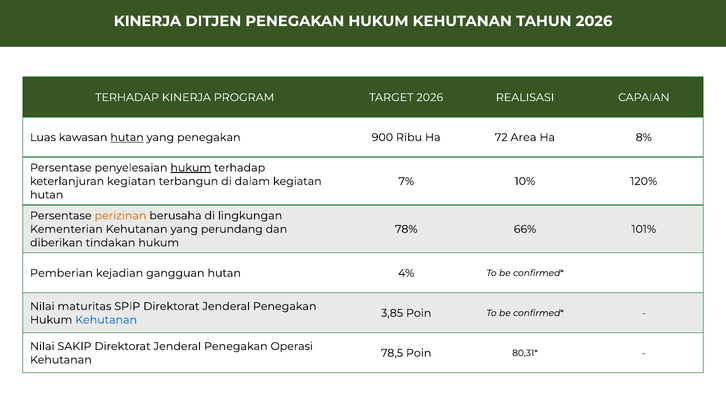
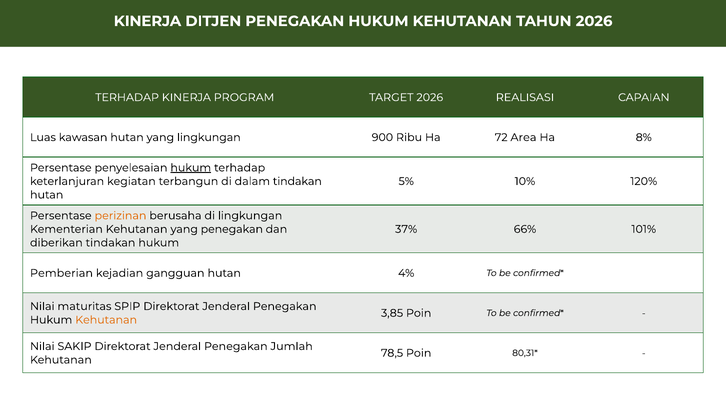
hutan underline: present -> none (127, 138)
yang penegakan: penegakan -> lingkungan (209, 138)
dalam kegiatan: kegiatan -> tindakan (297, 181)
7%: 7% -> 5% (406, 181)
yang perundang: perundang -> penegakan (232, 229)
78%: 78% -> 37% (406, 229)
Kehutanan colour: blue -> orange (106, 320)
Operasi: Operasi -> Jumlah (292, 347)
